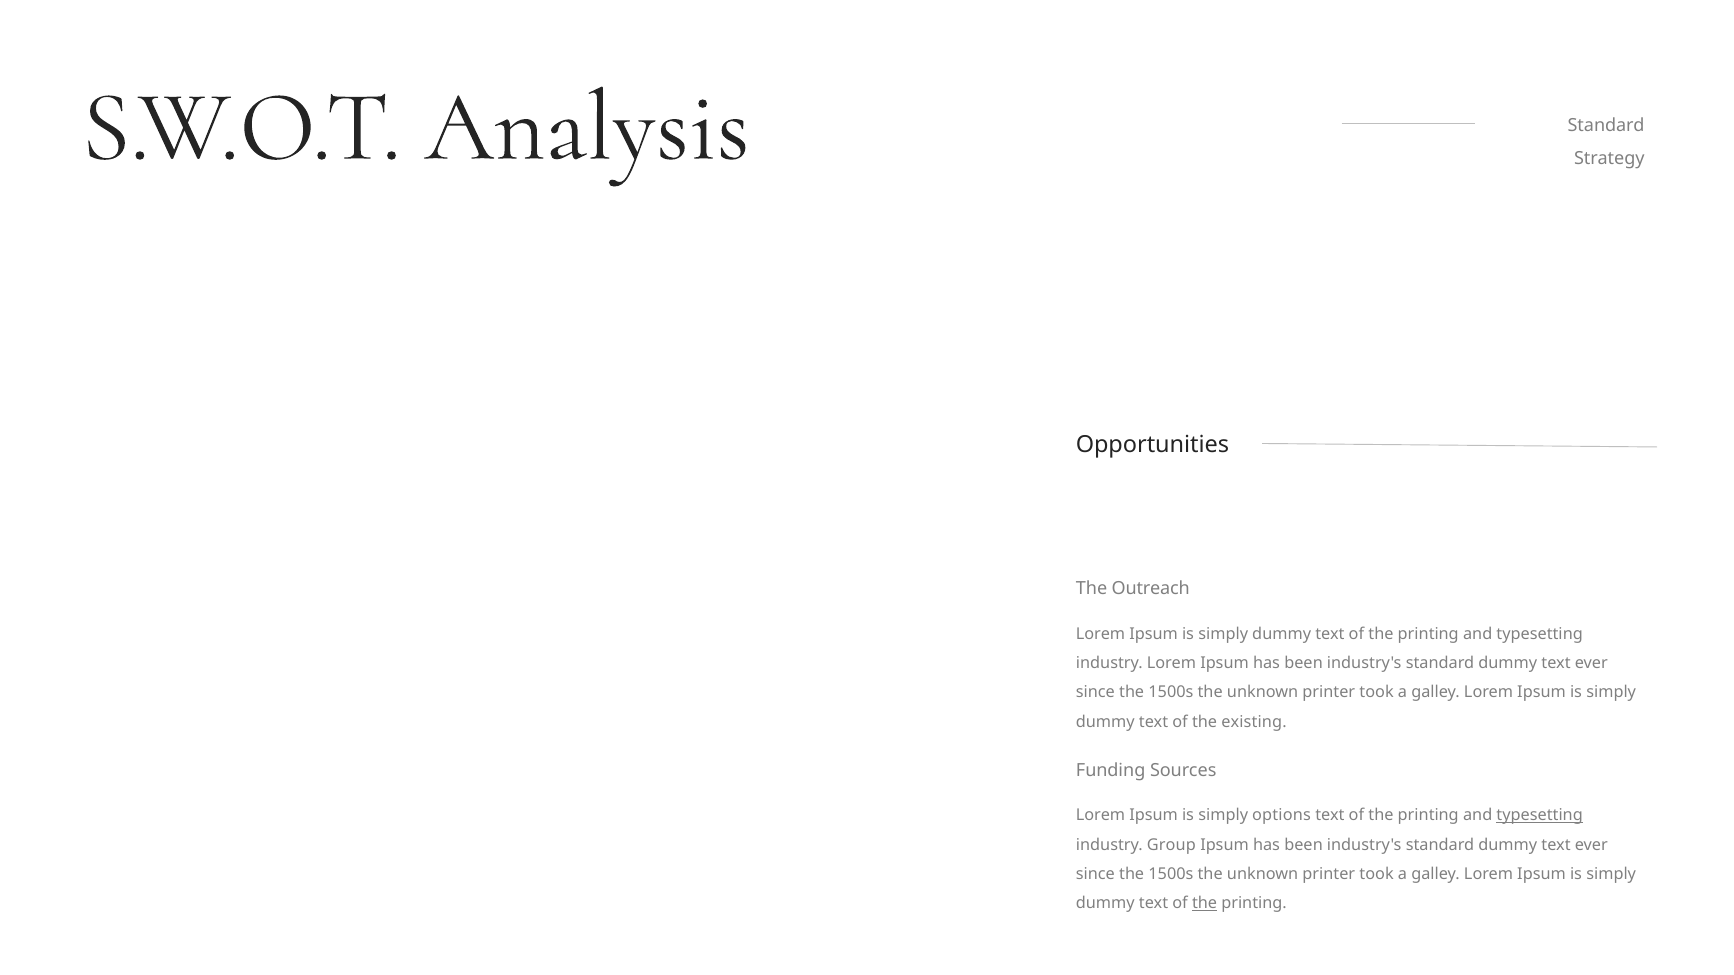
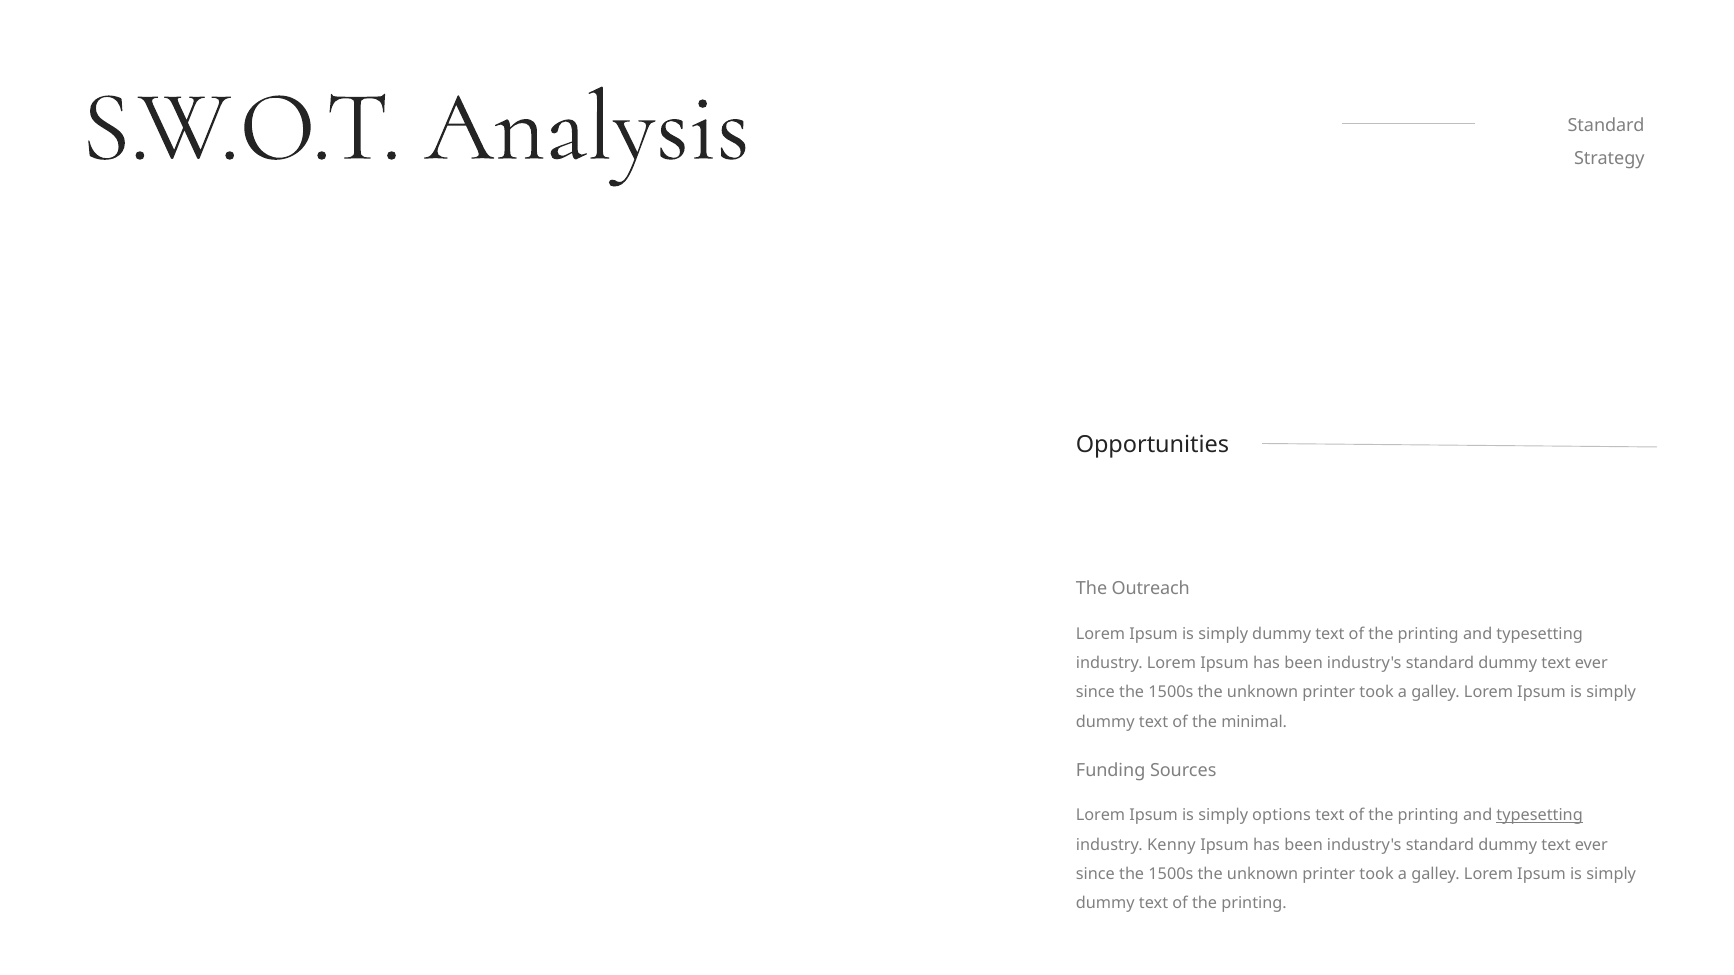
existing: existing -> minimal (1254, 722)
Group: Group -> Kenny (1171, 845)
the underline: present -> none (1205, 904)
